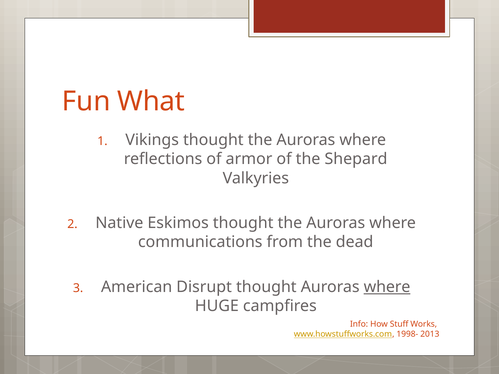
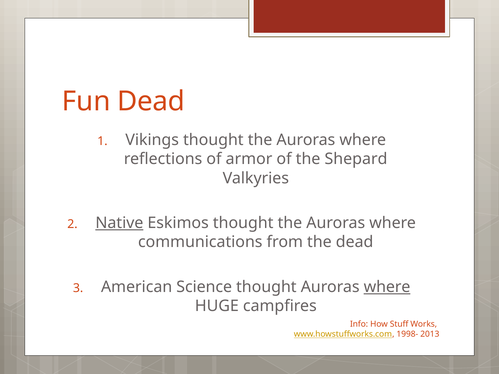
Fun What: What -> Dead (151, 101)
Native underline: none -> present (119, 223)
Disrupt: Disrupt -> Science (204, 287)
